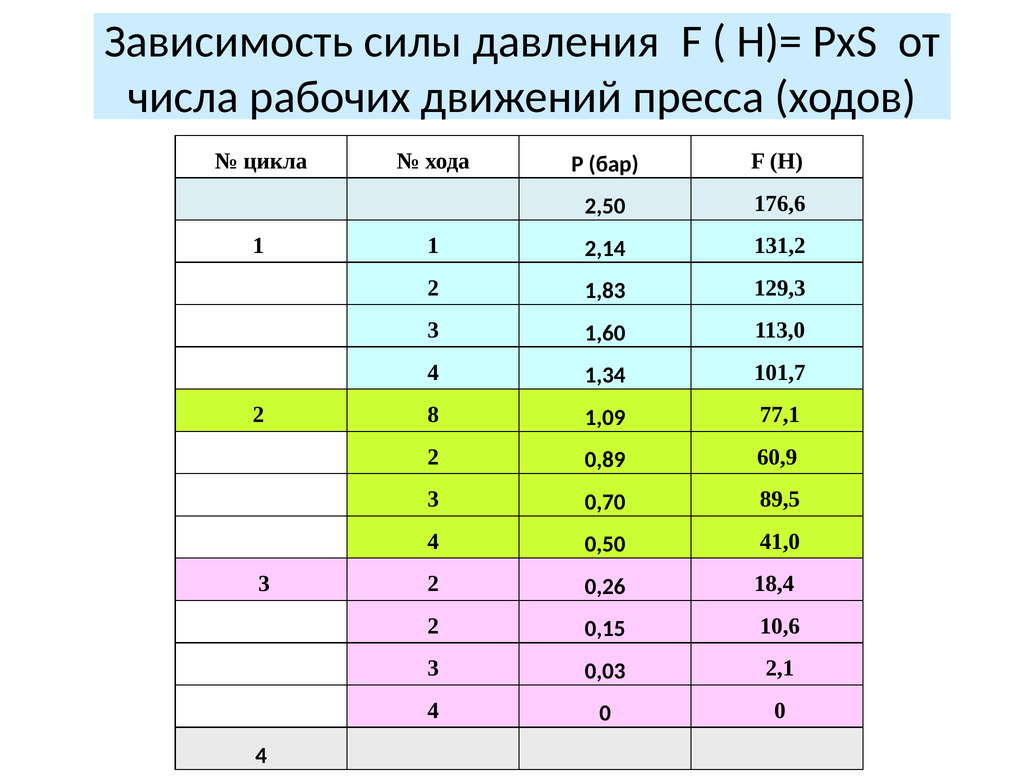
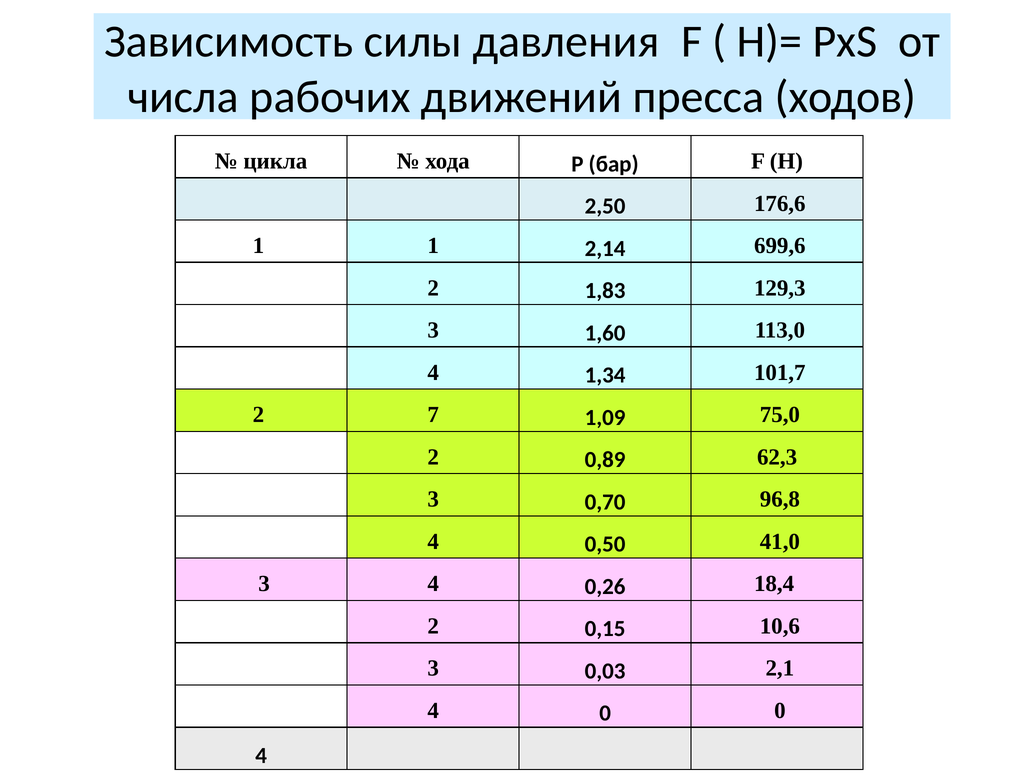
131,2: 131,2 -> 699,6 (780, 246)
8: 8 -> 7 (433, 414)
77,1: 77,1 -> 75,0 (780, 414)
60,9: 60,9 -> 62,3 (777, 457)
89,5: 89,5 -> 96,8 (780, 499)
3 2: 2 -> 4 (433, 583)
